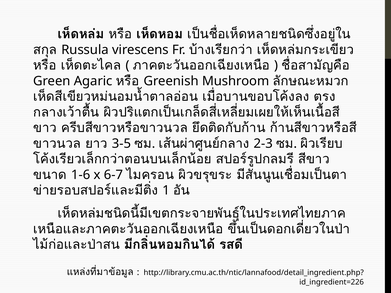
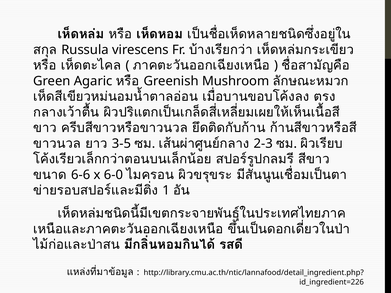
1-6: 1-6 -> 6-6 (81, 175)
6-7: 6-7 -> 6-0 (113, 175)
